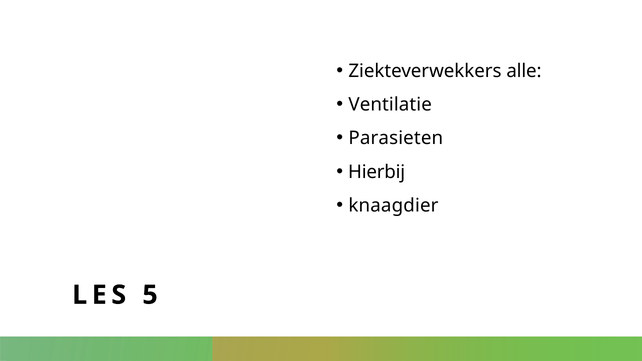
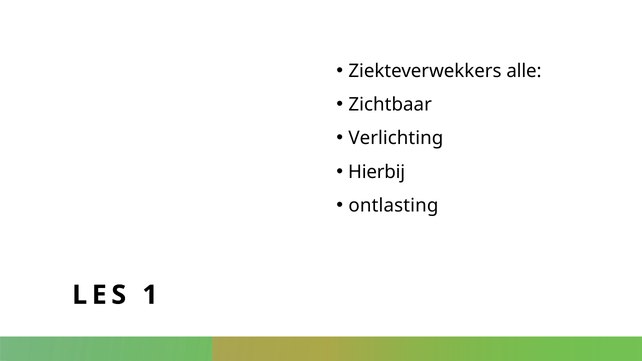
Ventilatie: Ventilatie -> Zichtbaar (390, 105)
Parasieten: Parasieten -> Verlichting (396, 138)
knaagdier: knaagdier -> ontlasting (393, 206)
5: 5 -> 1 (150, 295)
